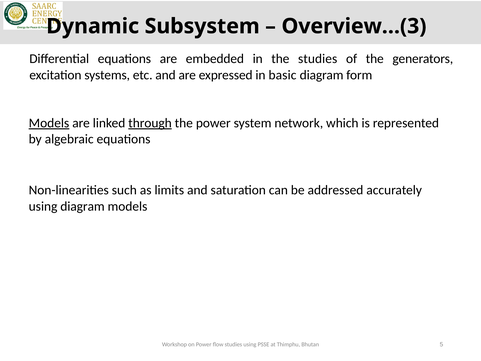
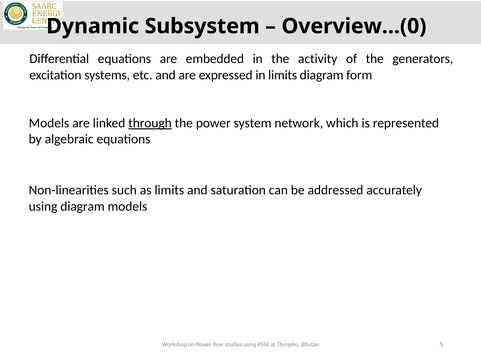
Overview…(3: Overview…(3 -> Overview…(0 (354, 26)
the studies: studies -> activity (318, 59)
in basic: basic -> limits (283, 75)
Models underline: present -> none (49, 123)
